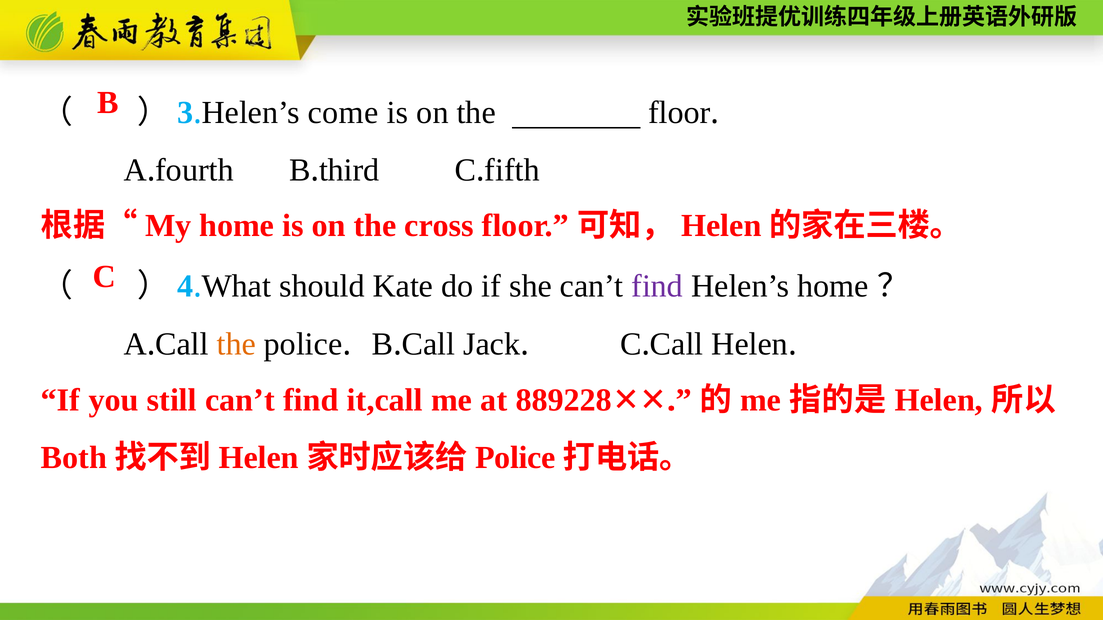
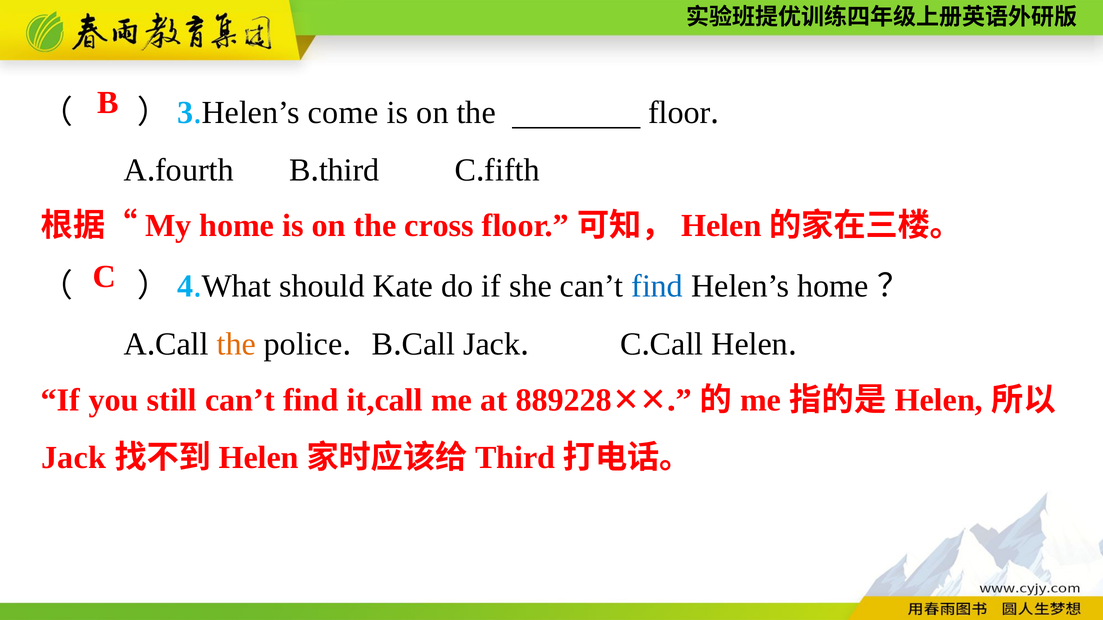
find colour: purple -> blue (657, 286)
Both: Both -> Jack (74, 458)
Police: Police -> Third (515, 458)
